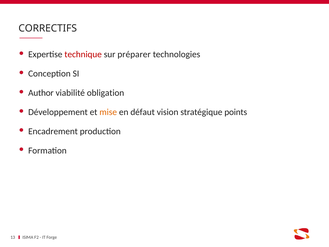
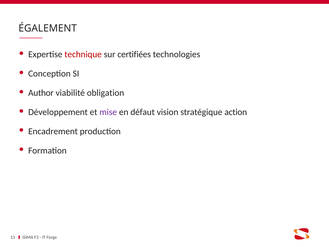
CORRECTIFS: CORRECTIFS -> ÉGALEMENT (48, 28)
préparer: préparer -> certifiées (134, 54)
mise colour: orange -> purple (108, 112)
points: points -> action (236, 112)
